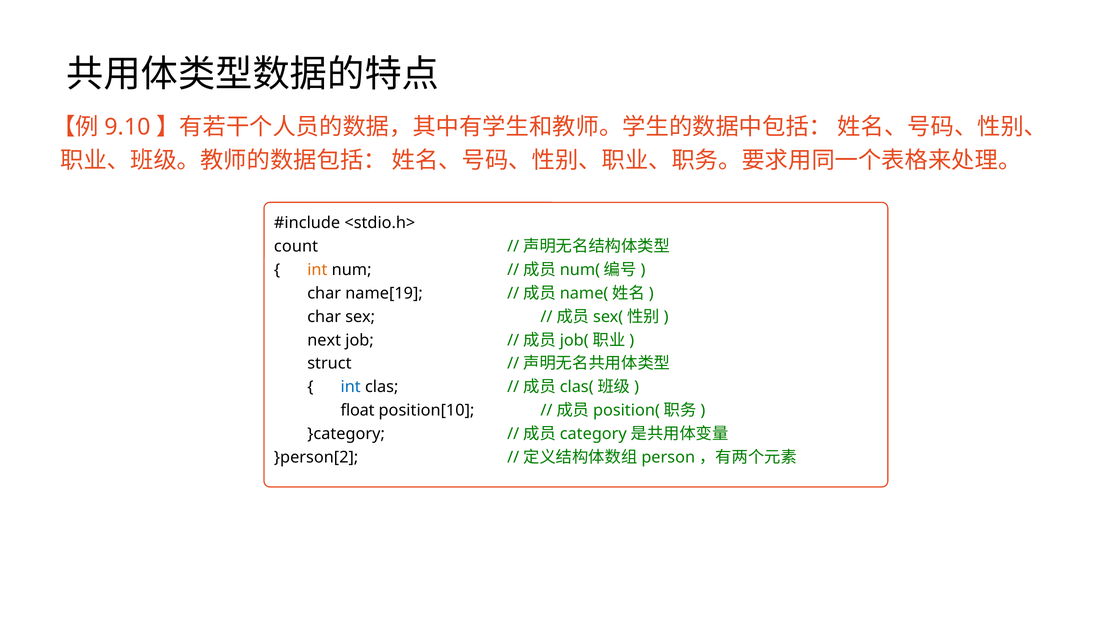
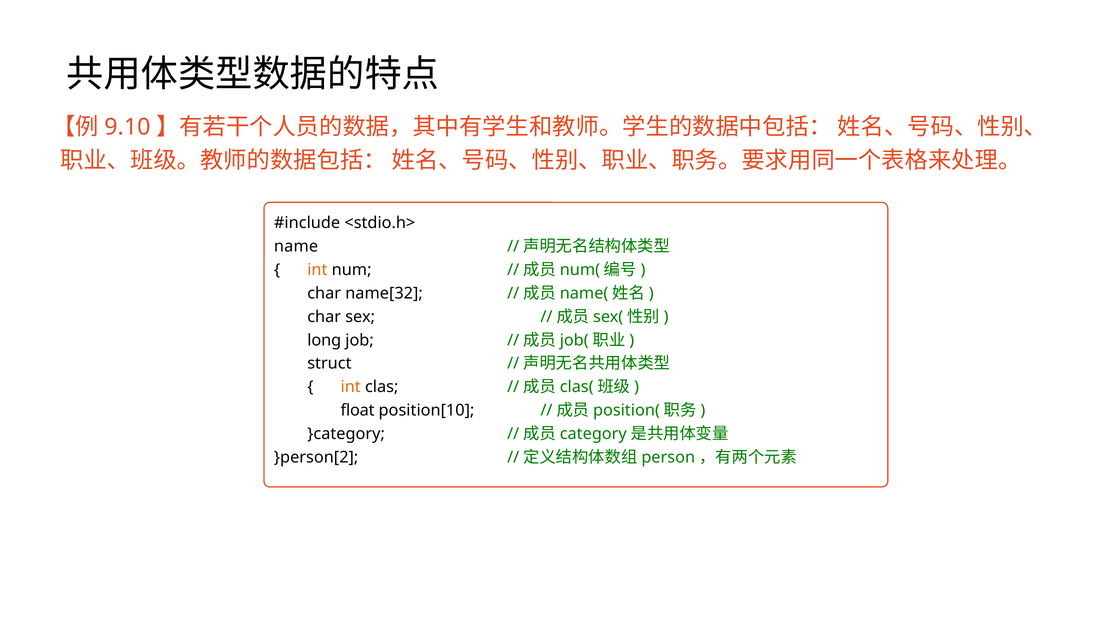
count: count -> name (296, 247)
name[19: name[19 -> name[32 (384, 293)
next: next -> long (324, 340)
int colour: blue -> orange (351, 387)
